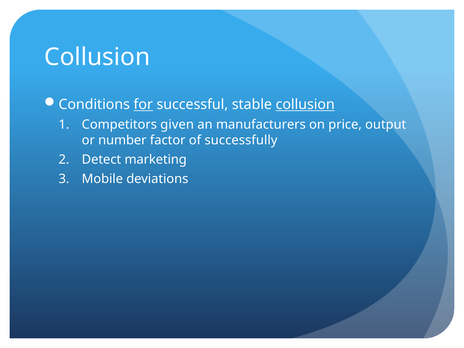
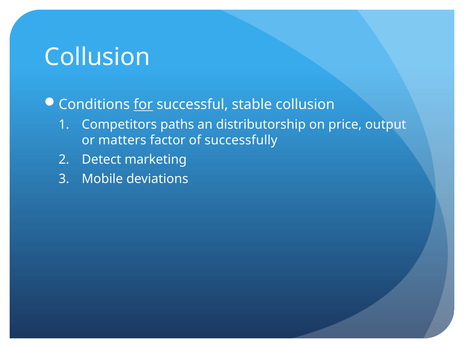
collusion underline: present -> none (305, 105)
given: given -> paths (177, 125)
manufacturers: manufacturers -> distributorship (261, 125)
number: number -> matters (122, 140)
